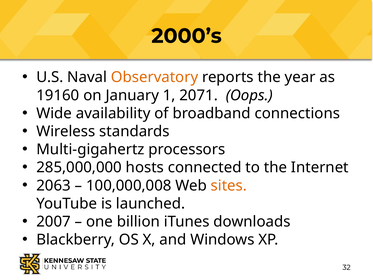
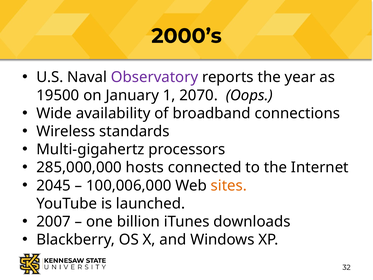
Observatory colour: orange -> purple (155, 77)
19160: 19160 -> 19500 (58, 95)
2071: 2071 -> 2070 (199, 95)
2063: 2063 -> 2045 (54, 185)
100,000,008: 100,000,008 -> 100,006,000 (129, 185)
